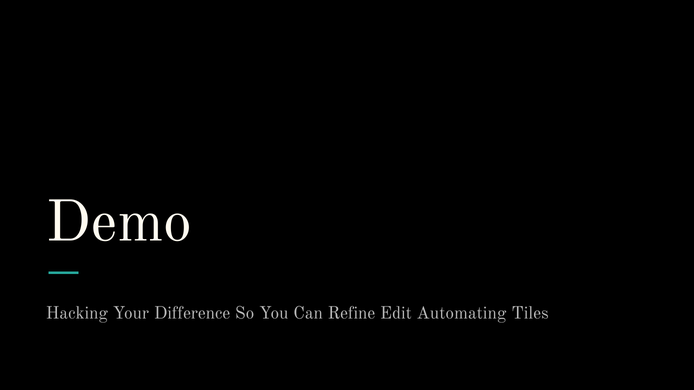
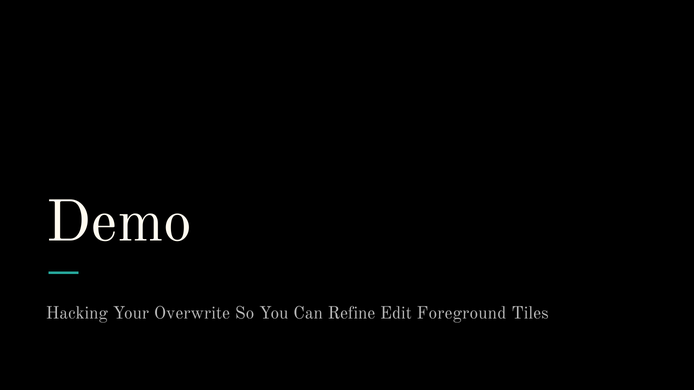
Difference: Difference -> Overwrite (192, 313)
Automating: Automating -> Foreground (461, 313)
